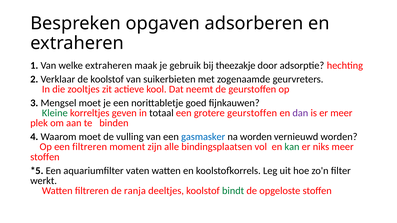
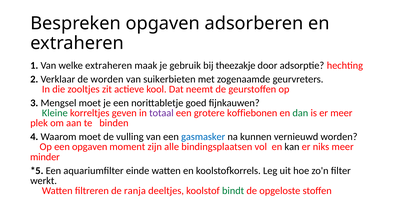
de koolstof: koolstof -> worden (107, 79)
totaal colour: black -> purple (161, 113)
grotere geurstoffen: geurstoffen -> koffiebonen (252, 113)
dan colour: purple -> green (300, 113)
na worden: worden -> kunnen (256, 137)
een filtreren: filtreren -> opgaven (90, 147)
kan colour: green -> black (292, 147)
stoffen: stoffen -> minder (45, 157)
vaten: vaten -> einde (138, 171)
